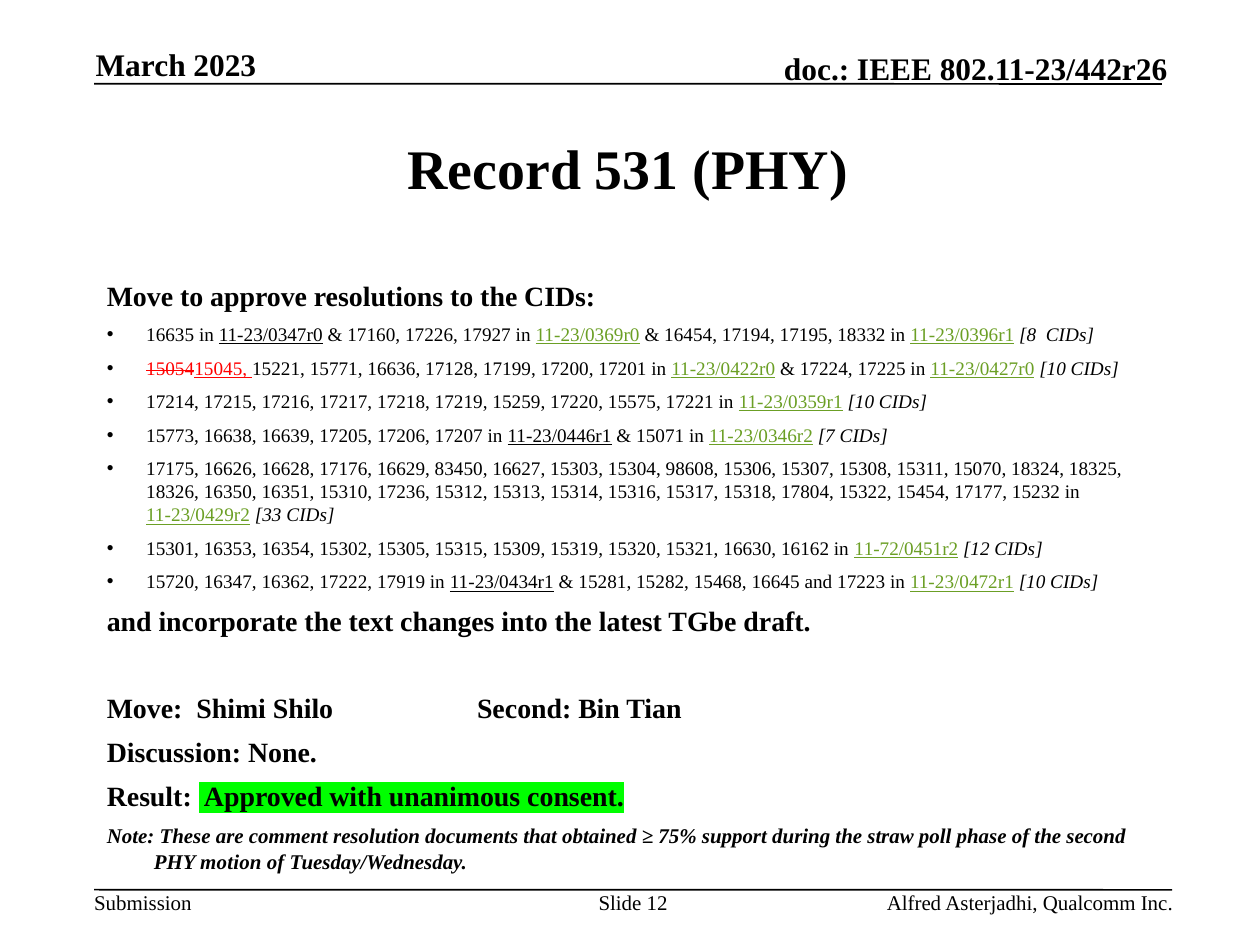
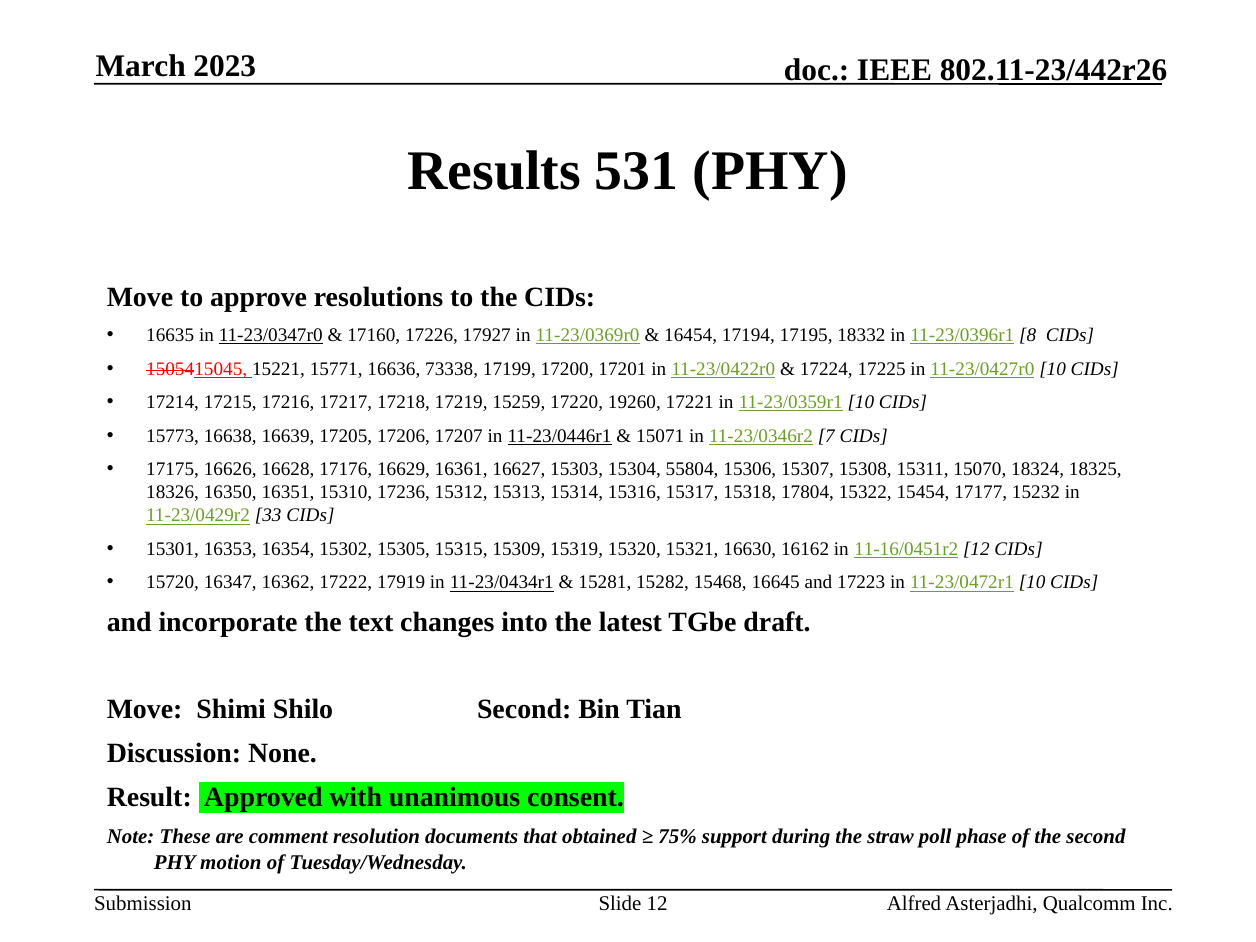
Record: Record -> Results (494, 171)
17128: 17128 -> 73338 (452, 369)
15575: 15575 -> 19260 (634, 402)
83450: 83450 -> 16361 (461, 469)
98608: 98608 -> 55804 (692, 469)
11-72/0451r2: 11-72/0451r2 -> 11-16/0451r2 (906, 549)
